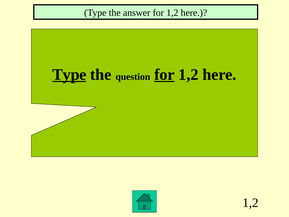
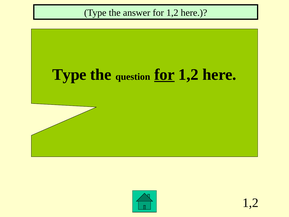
Type underline: present -> none (69, 75)
